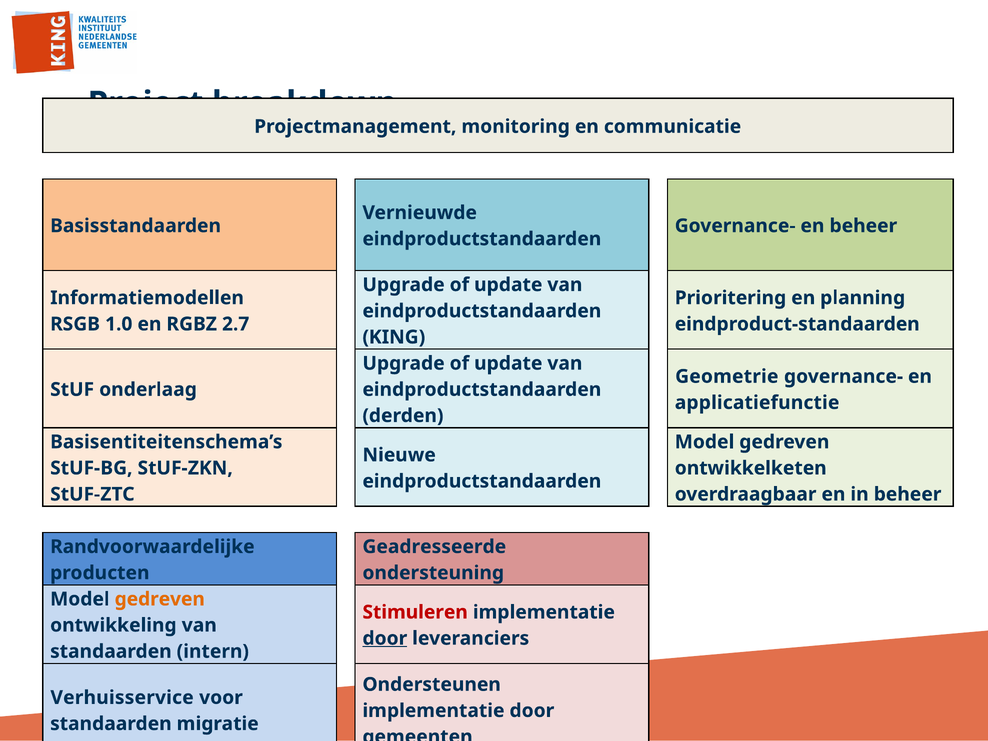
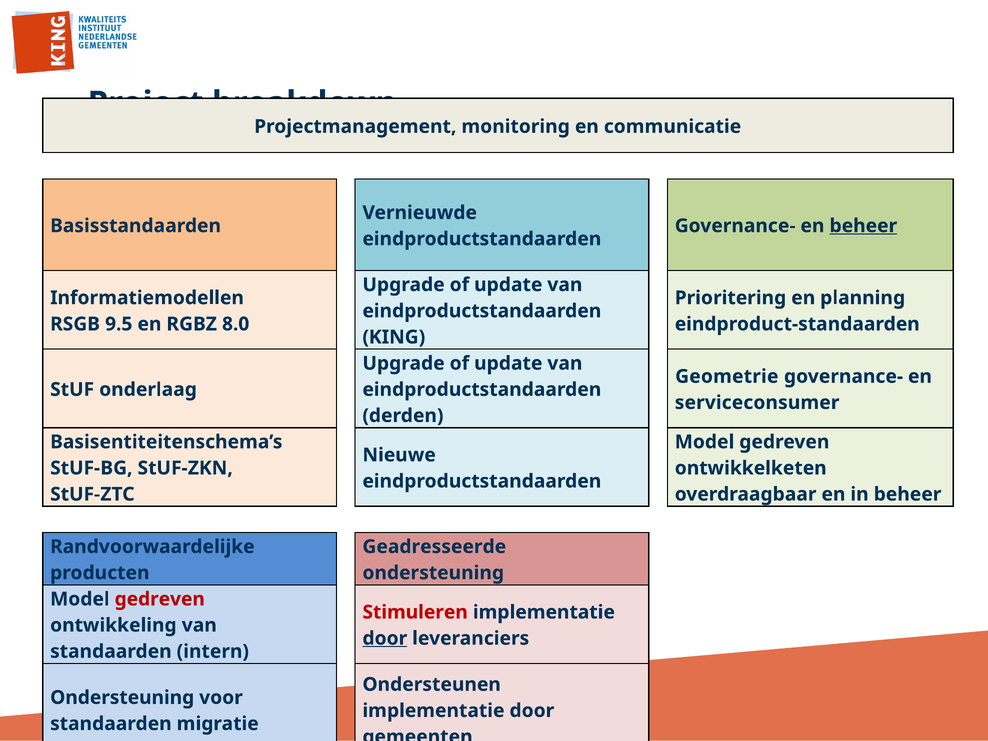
beheer underline: none -> present (863, 226)
1.0: 1.0 -> 9.5 (119, 324)
2.7: 2.7 -> 8.0 (236, 324)
applicatiefunctie: applicatiefunctie -> serviceconsumer (757, 403)
gedreven colour: orange -> red (160, 599)
Verhuisservice: Verhuisservice -> Ondersteuning (122, 698)
